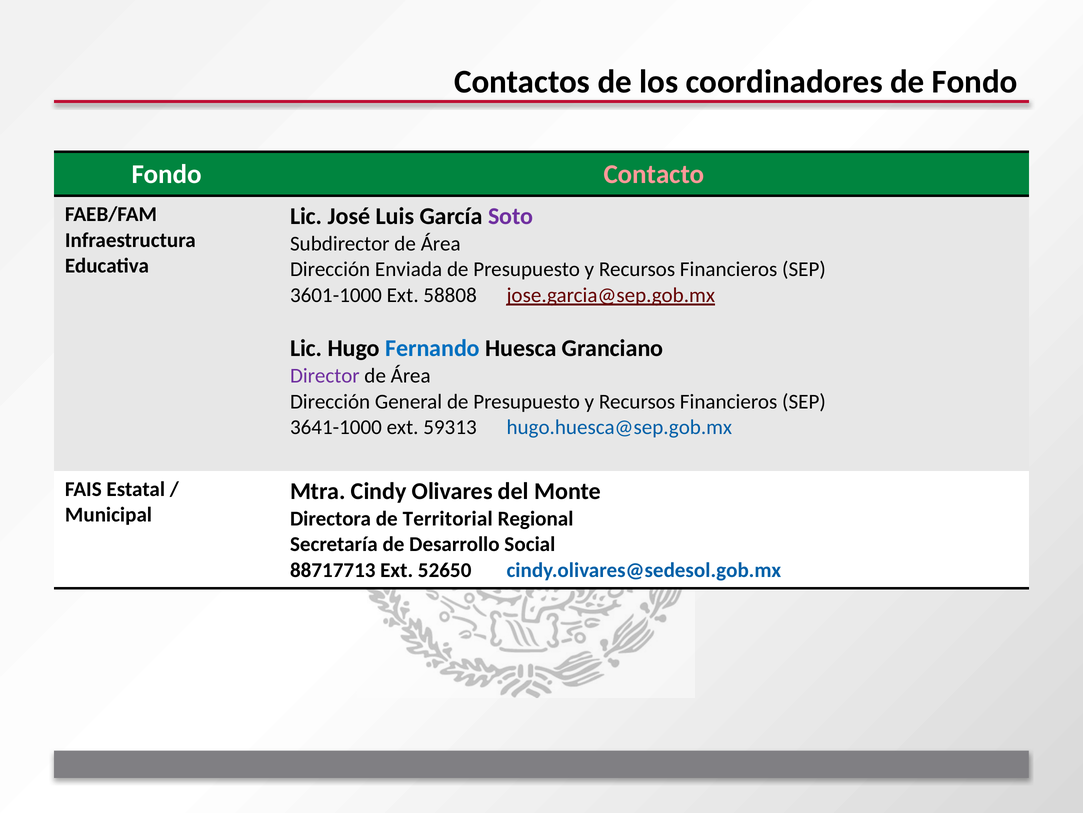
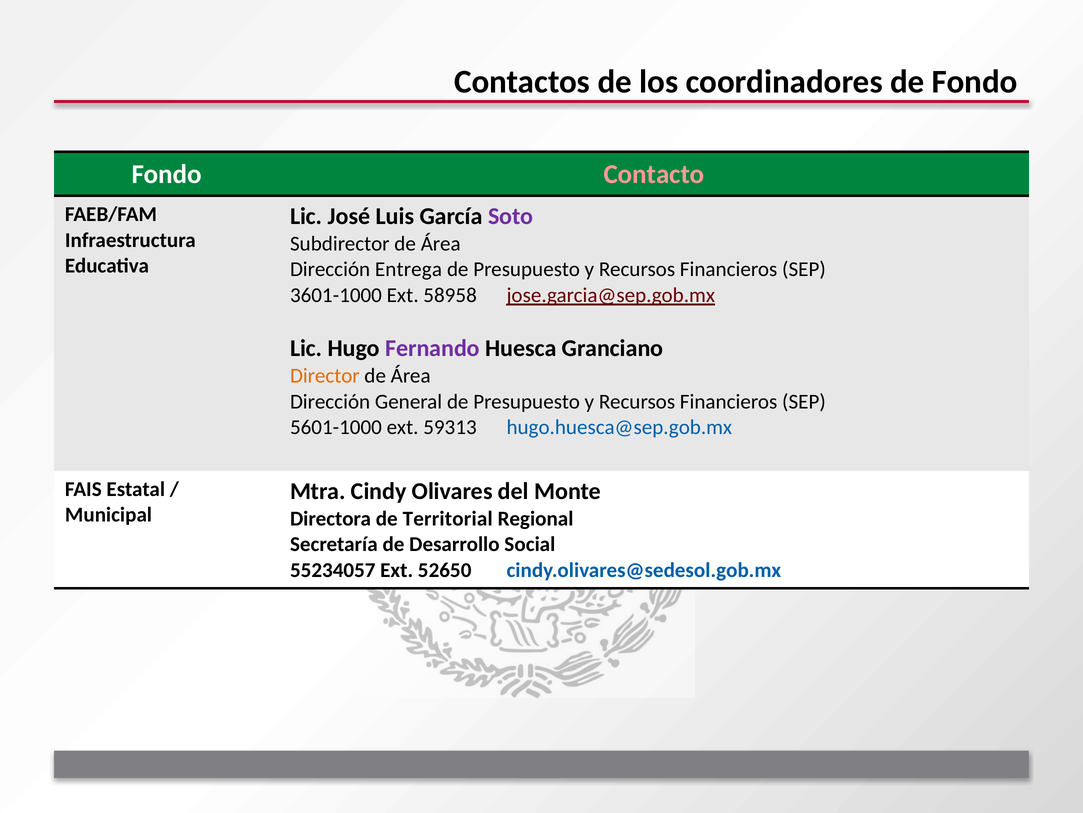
Enviada: Enviada -> Entrega (408, 269)
58808: 58808 -> 58958 (450, 295)
Fernando colour: blue -> purple (432, 348)
Director colour: purple -> orange (325, 376)
3641-1000: 3641-1000 -> 5601-1000 (336, 427)
88717713: 88717713 -> 55234057 (333, 570)
